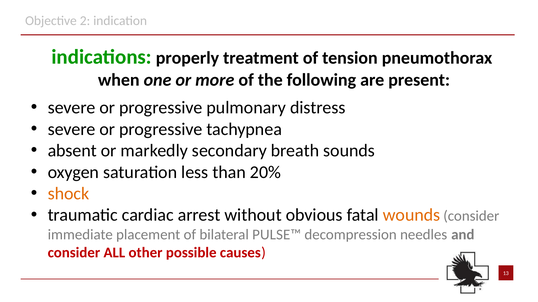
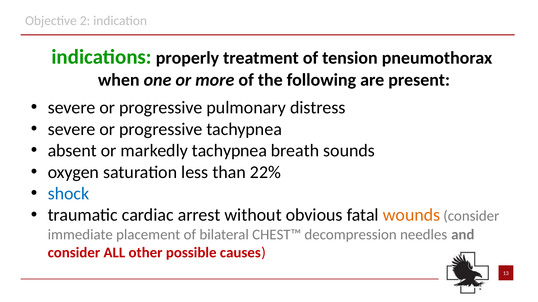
markedly secondary: secondary -> tachypnea (229, 151)
20%: 20% -> 22% (265, 172)
shock colour: orange -> blue (68, 194)
PULSE™: PULSE™ -> CHEST™ (277, 235)
